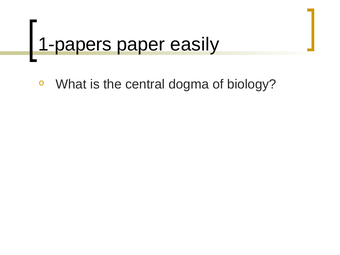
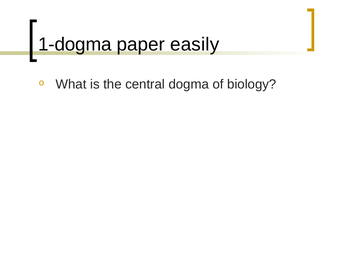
1-papers: 1-papers -> 1-dogma (75, 44)
